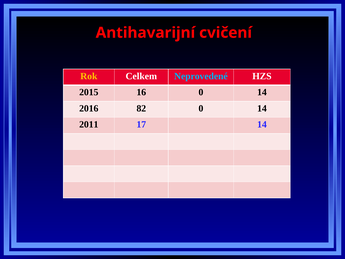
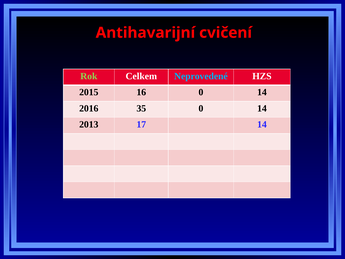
Rok colour: yellow -> light green (89, 76)
82: 82 -> 35 (141, 108)
2011: 2011 -> 2013 (89, 124)
